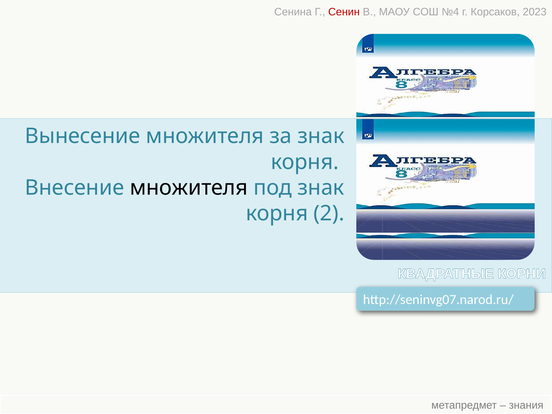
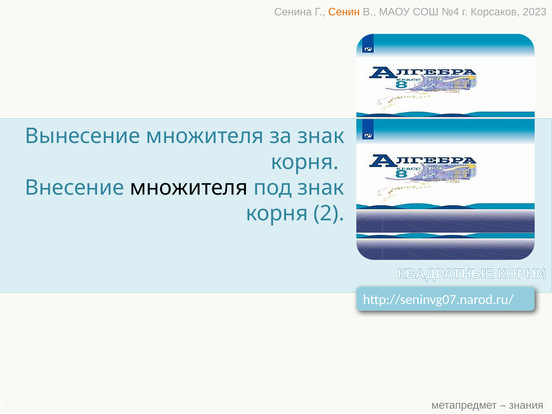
Сенин colour: red -> orange (344, 12)
